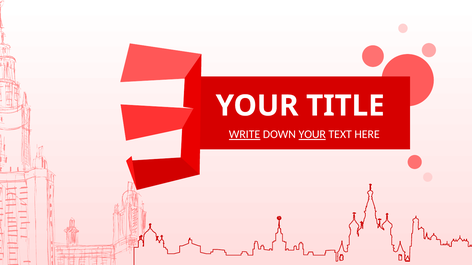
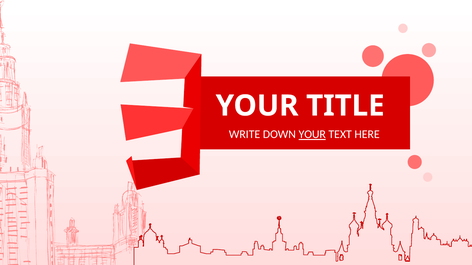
WRITE underline: present -> none (245, 135)
